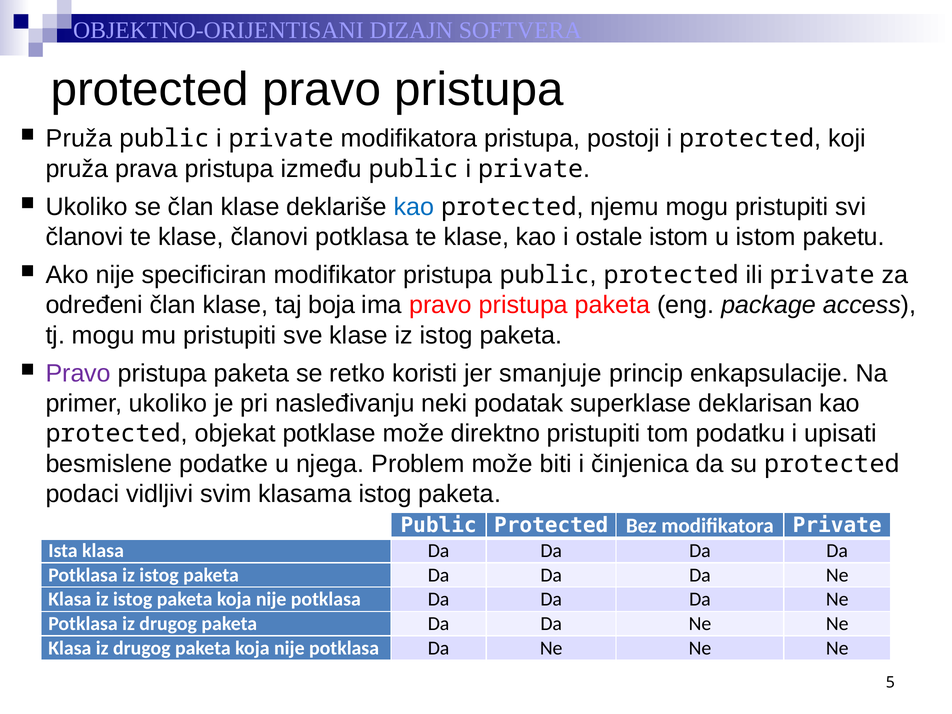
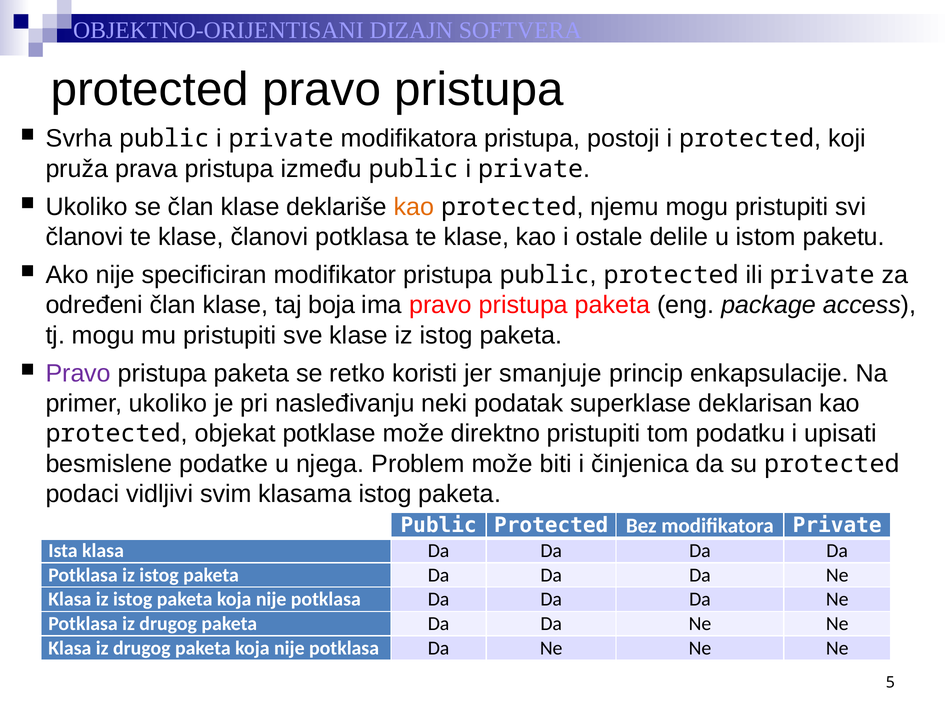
Pruža: Pruža -> Svrha (79, 139)
kao colour: blue -> orange (414, 207)
ostale istom: istom -> delile (679, 237)
